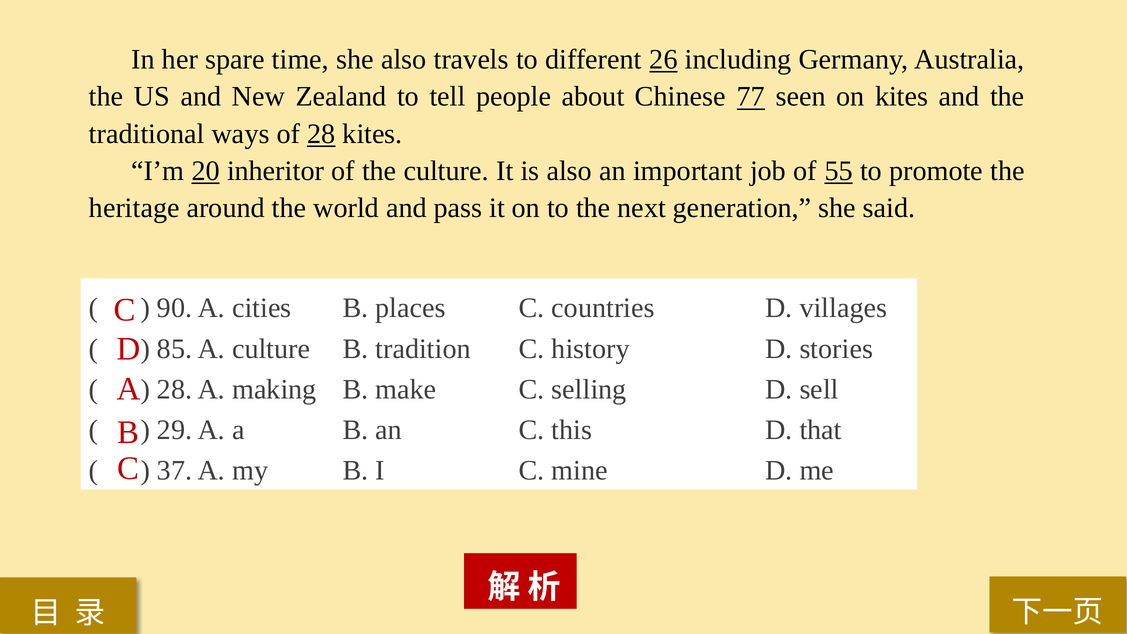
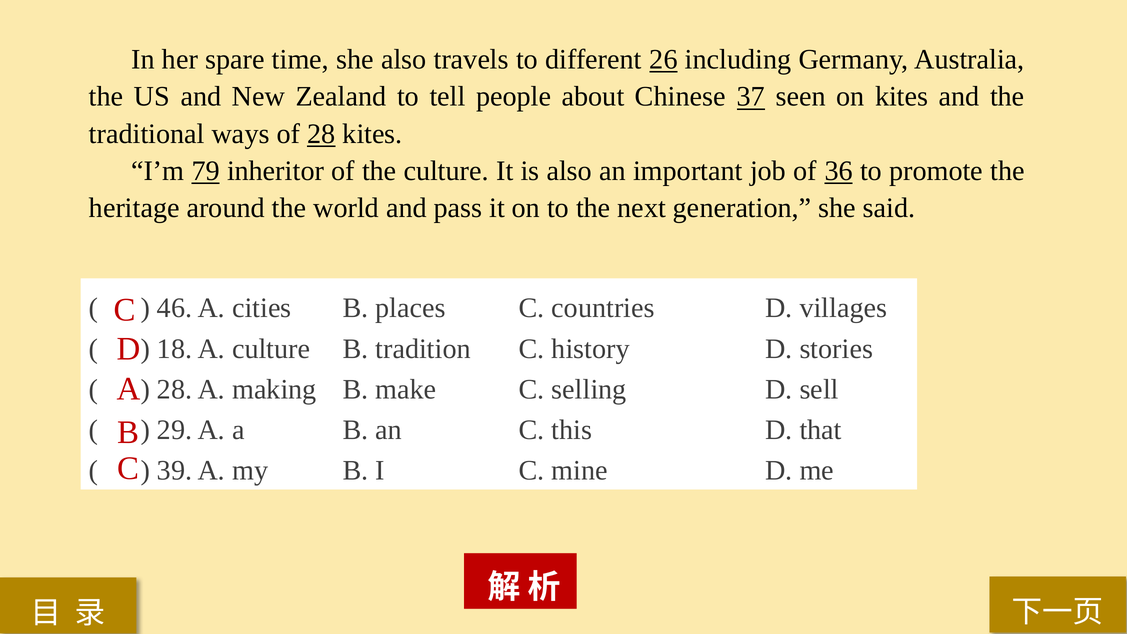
77: 77 -> 37 (751, 97)
20: 20 -> 79 (206, 171)
55: 55 -> 36 (839, 171)
90: 90 -> 46 (175, 308)
85: 85 -> 18 (175, 349)
37: 37 -> 39 (175, 470)
